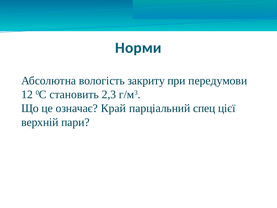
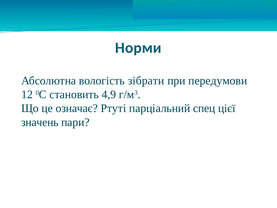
закриту: закриту -> зібрати (146, 80)
2,3: 2,3 -> 4,9 (109, 94)
Край: Край -> Ртуті (113, 108)
верхній: верхній -> значень (40, 122)
